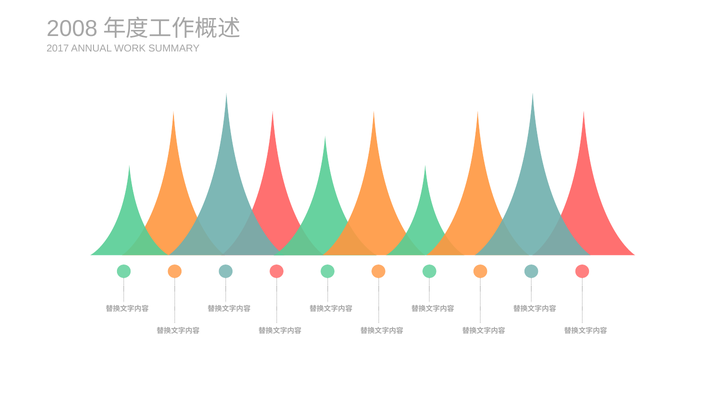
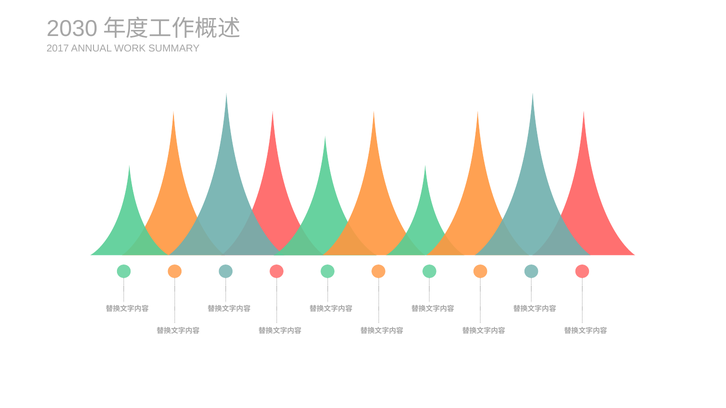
2008: 2008 -> 2030 (72, 29)
